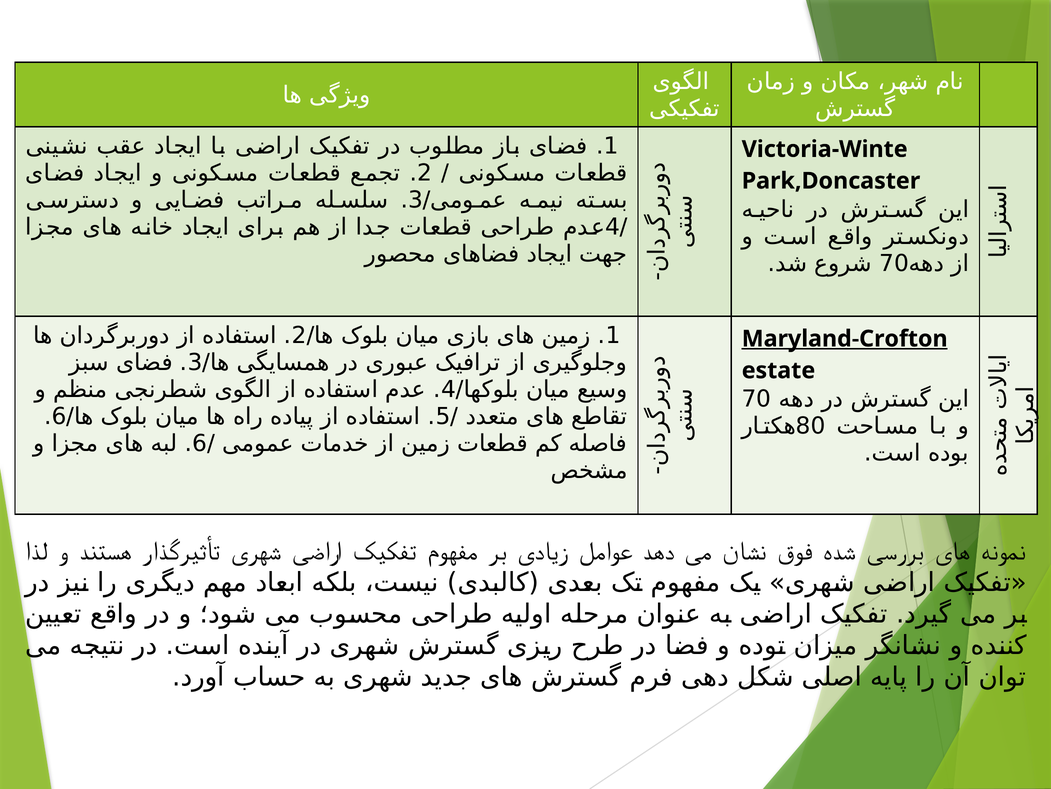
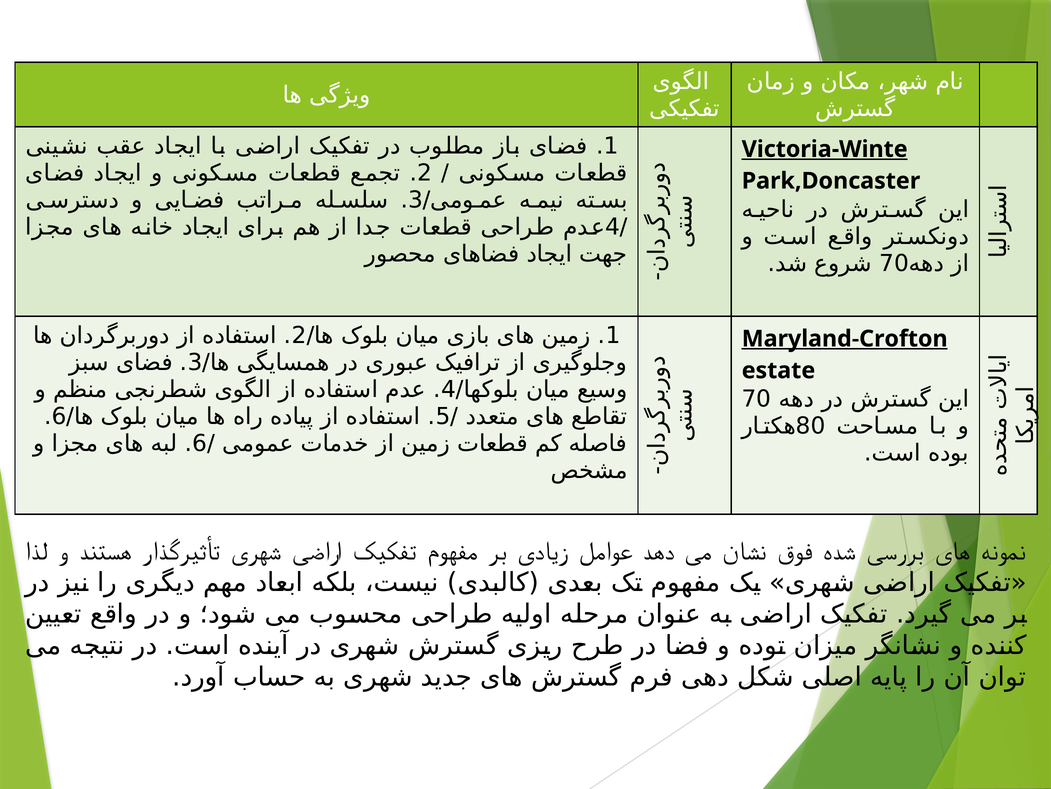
Victoria-Winte underline: none -> present (825, 149)
